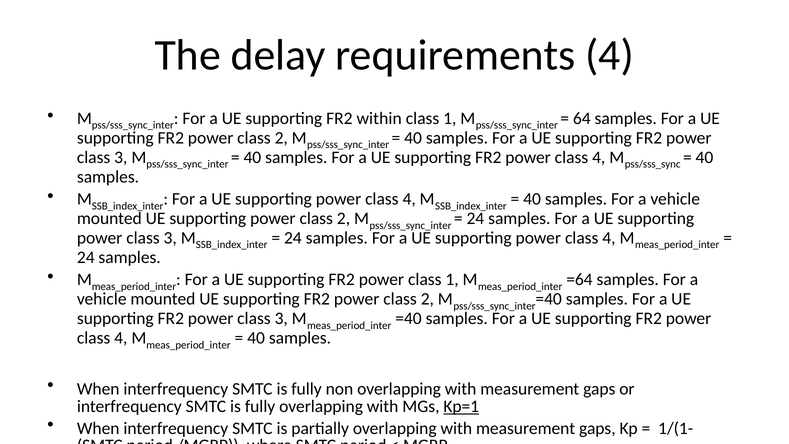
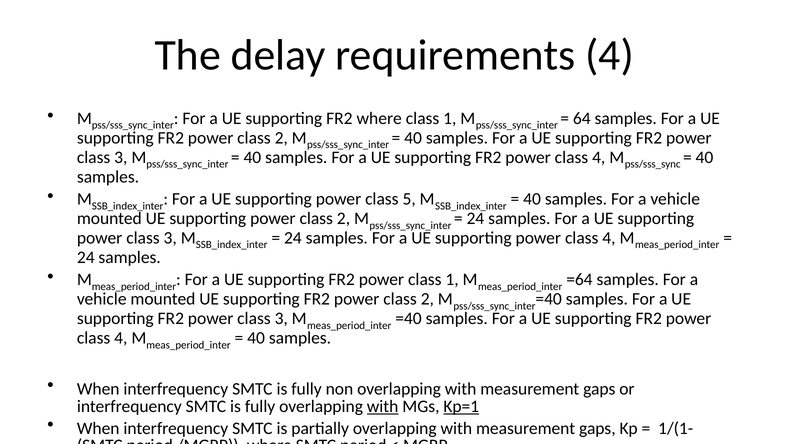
FR2 within: within -> where (379, 118)
4: 4 -> 5 (409, 199)
with underline: none -> present (383, 406)
